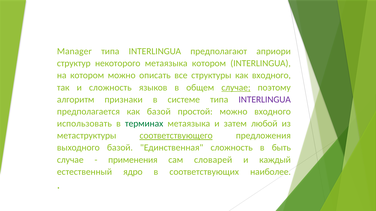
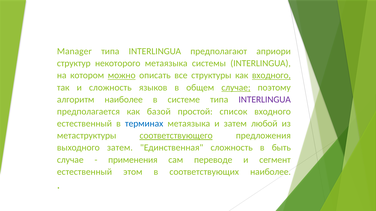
метаязыка котором: котором -> системы (209, 64)
можно underline: none -> present (122, 76)
входного underline: none -> present (271, 76)
алгоритм признаки: признаки -> наиболее (124, 100)
простой можно: можно -> список (233, 112)
использовать: использовать -> естественный (84, 124)
терминах colour: green -> blue (144, 124)
выходного базой: базой -> затем (120, 148)
словарей: словарей -> переводе (213, 160)
каждый: каждый -> сегмент (275, 160)
ядро: ядро -> этом (133, 172)
